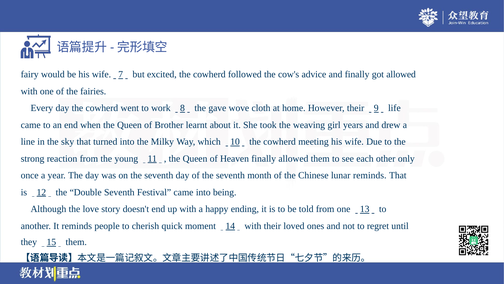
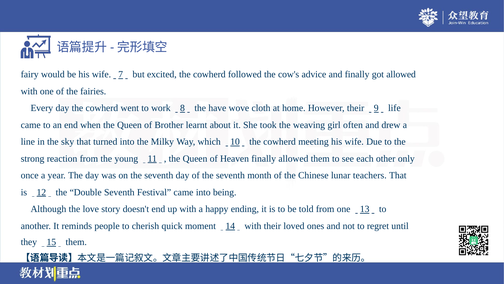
gave: gave -> have (217, 108)
years: years -> often (353, 125)
lunar reminds: reminds -> teachers (370, 175)
